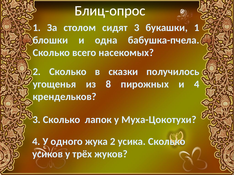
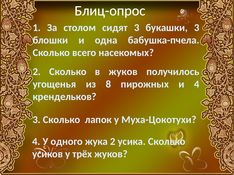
букашки 1: 1 -> 3 (197, 28)
в сказки: сказки -> жуков (123, 72)
